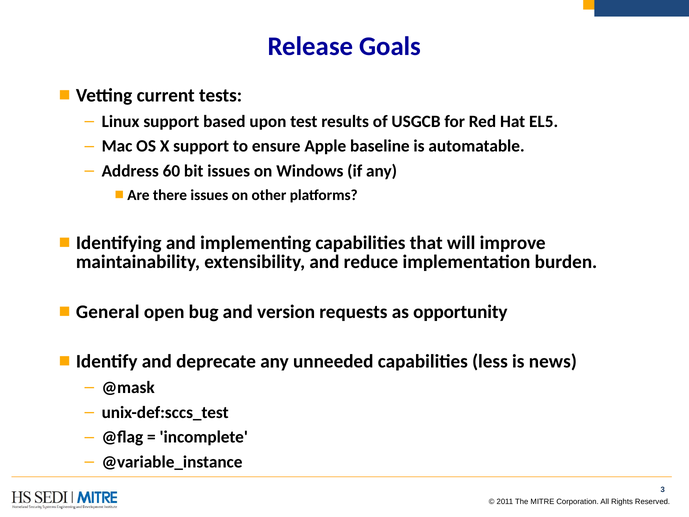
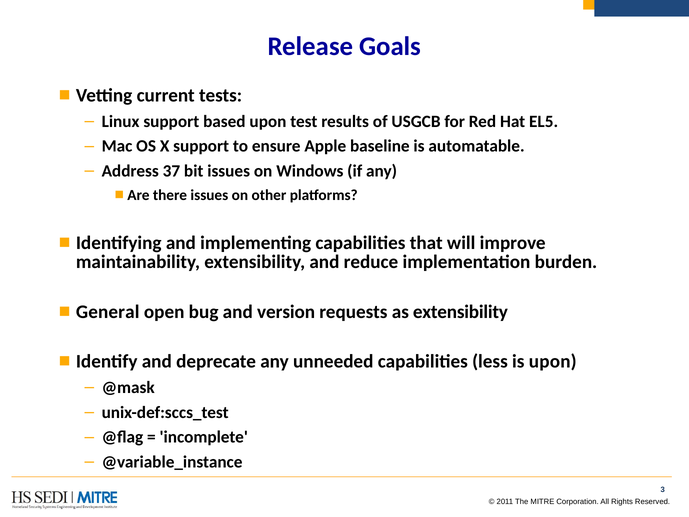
60: 60 -> 37 (171, 171)
as opportunity: opportunity -> extensibility (460, 312)
is news: news -> upon (553, 361)
